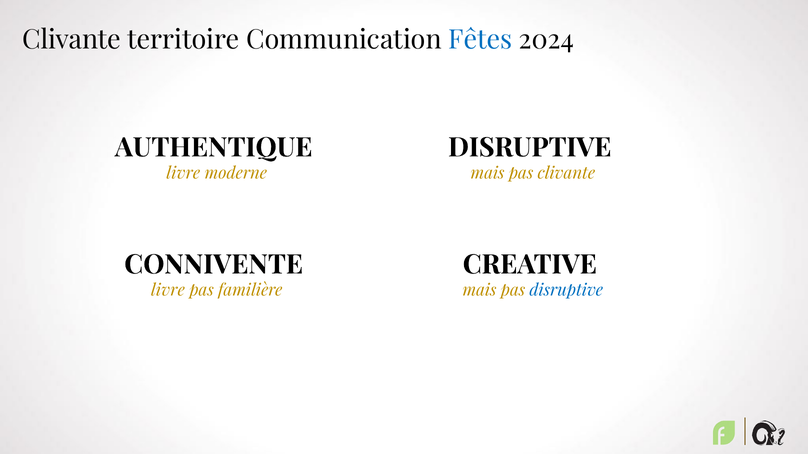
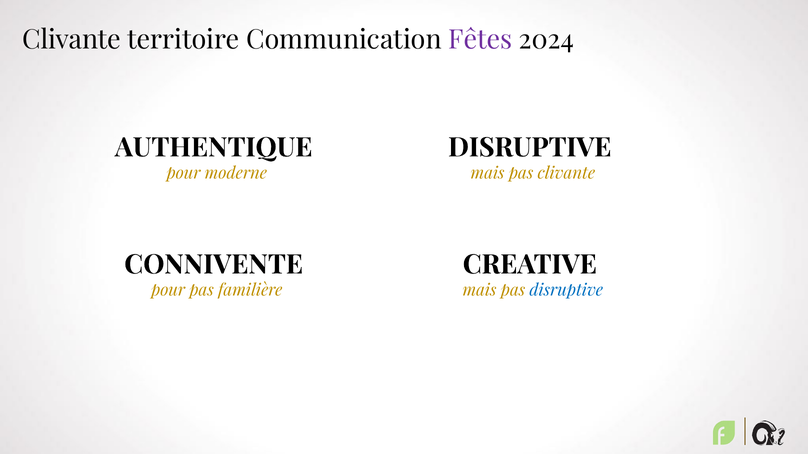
Fêtes colour: blue -> purple (480, 40)
livre: livre -> pour (183, 173)
livre: livre -> pour (168, 290)
